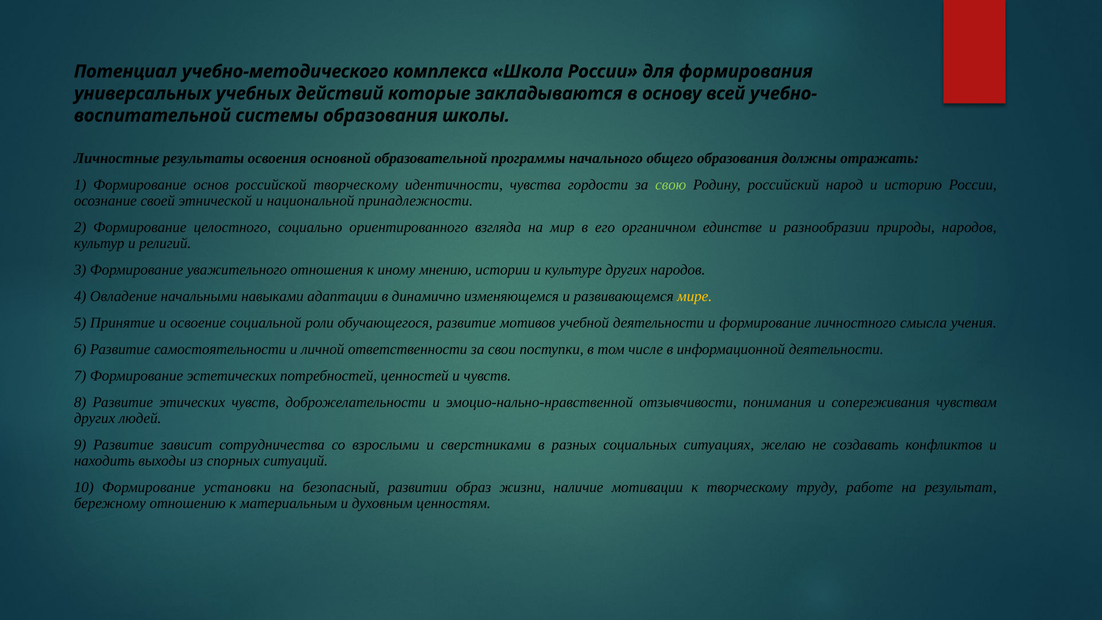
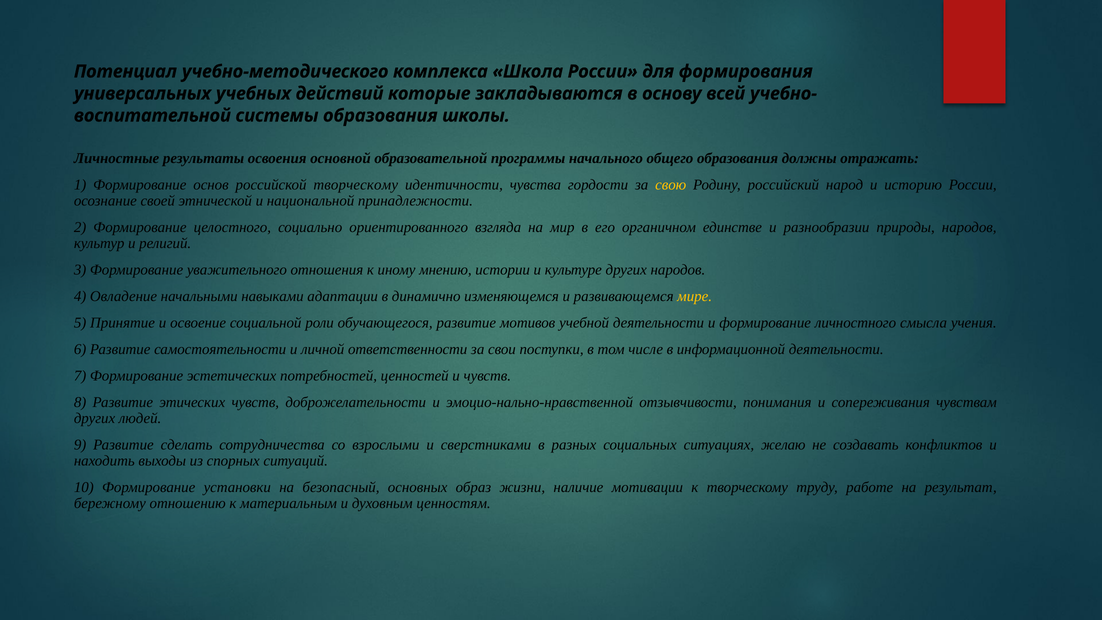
свою colour: light green -> yellow (671, 185)
зависит: зависит -> сделать (187, 445)
развитии: развитии -> основных (418, 487)
